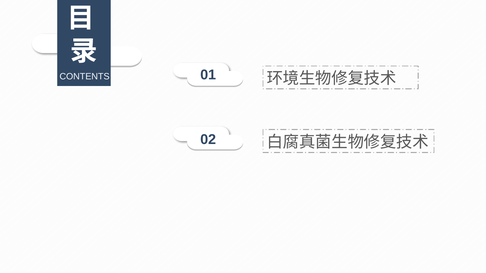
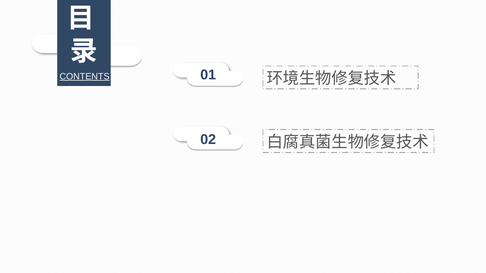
CONTENTS underline: none -> present (85, 77)
